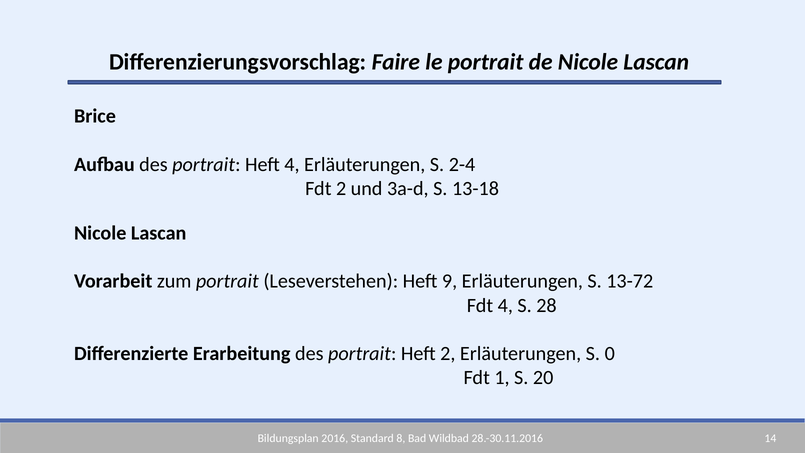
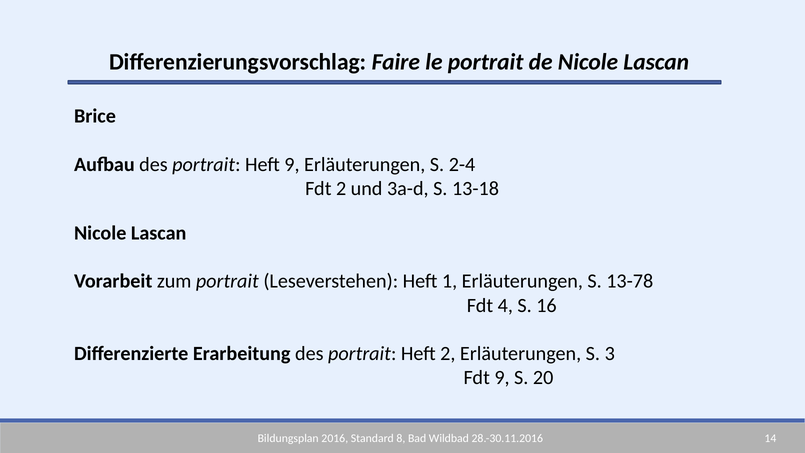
Heft 4: 4 -> 9 (292, 164)
9: 9 -> 1 (450, 281)
13-72: 13-72 -> 13-78 (630, 281)
28: 28 -> 16 (546, 305)
0: 0 -> 3 (610, 354)
Fdt 1: 1 -> 9 (502, 378)
